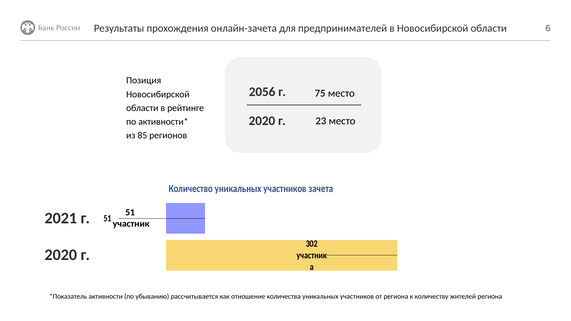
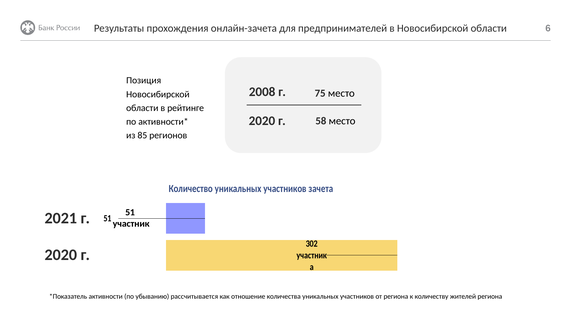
2056: 2056 -> 2008 (262, 92)
23: 23 -> 58 (321, 121)
